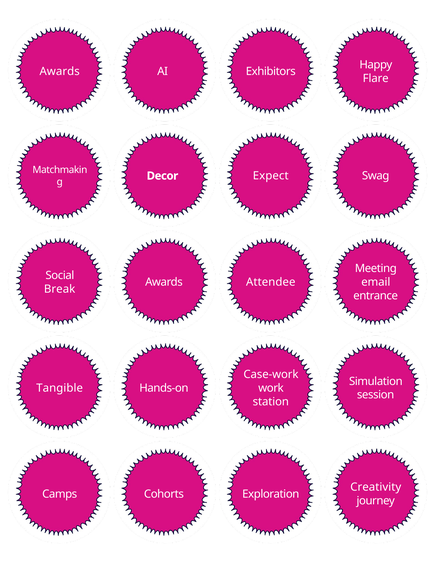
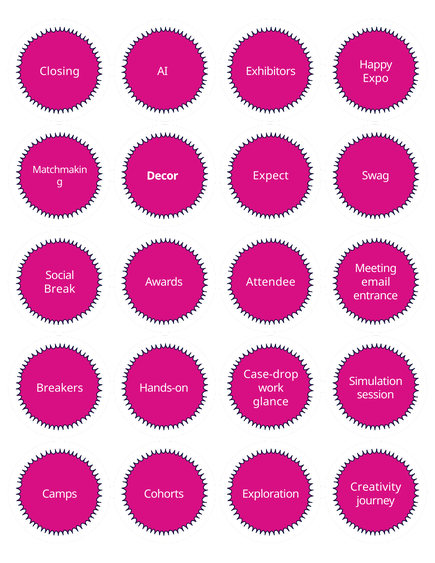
Awards: Awards -> Closing (60, 71)
Flare: Flare -> Expo (376, 78)
Case-work: Case-work -> Case-drop (271, 374)
Tangible: Tangible -> Breakers (60, 388)
station: station -> glance (271, 402)
